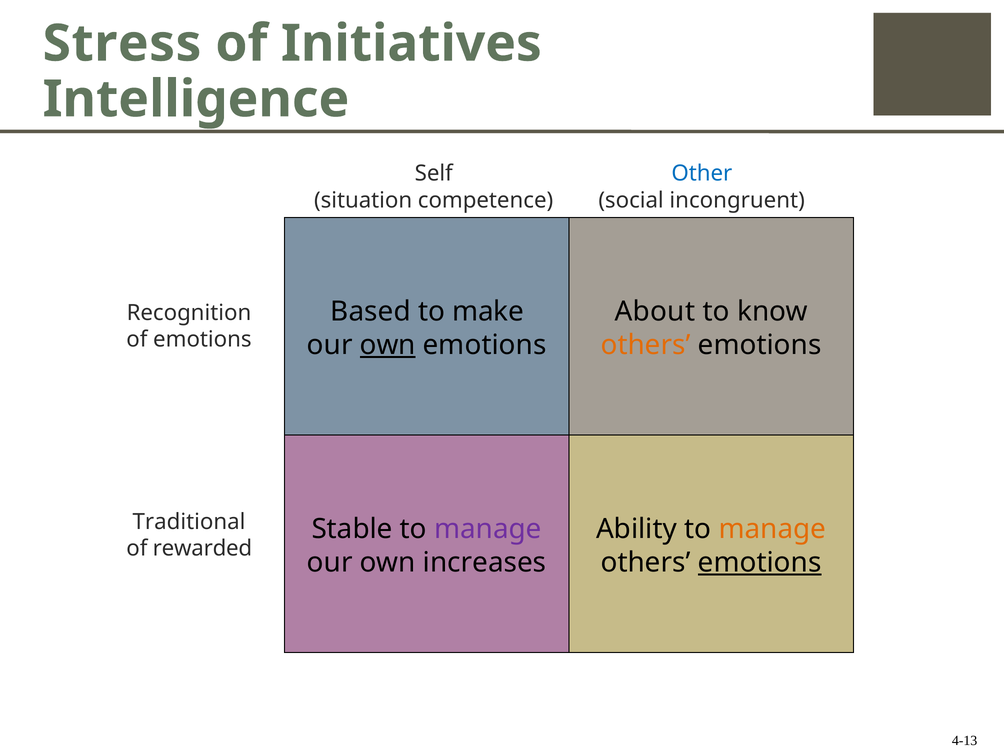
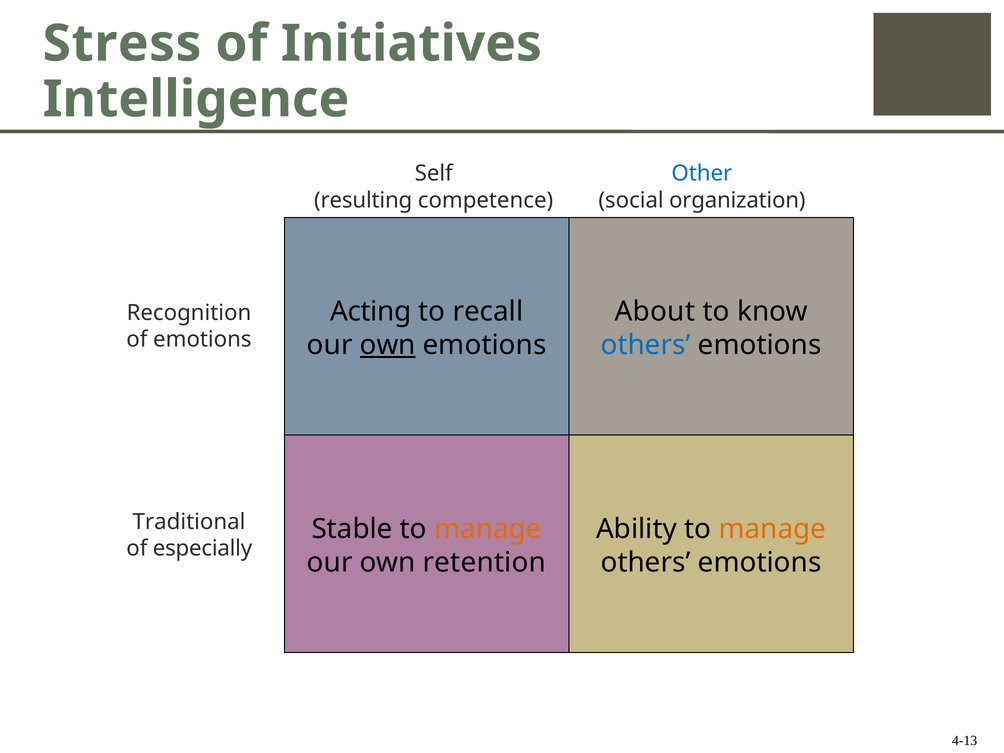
situation: situation -> resulting (363, 200)
incongruent: incongruent -> organization (737, 200)
Based: Based -> Acting (371, 311)
make: make -> recall (488, 311)
others colour: orange -> blue (646, 345)
manage colour: purple -> orange (488, 529)
rewarded: rewarded -> especially (202, 549)
increases: increases -> retention (484, 563)
emotions underline: present -> none (760, 563)
